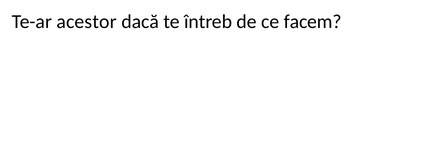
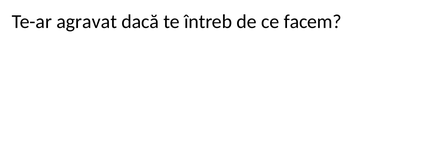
acestor: acestor -> agravat (87, 22)
